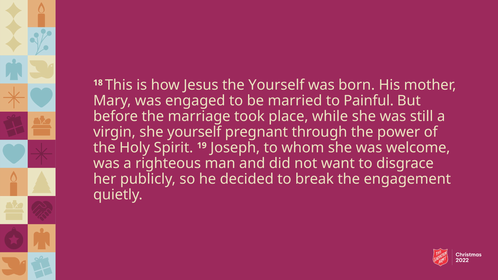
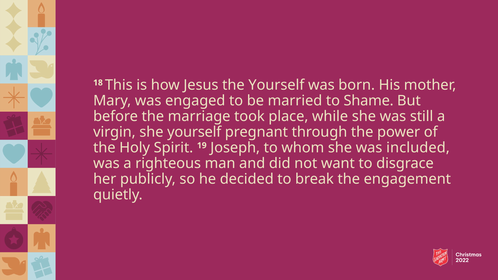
Painful: Painful -> Shame (369, 101)
welcome: welcome -> included (418, 148)
